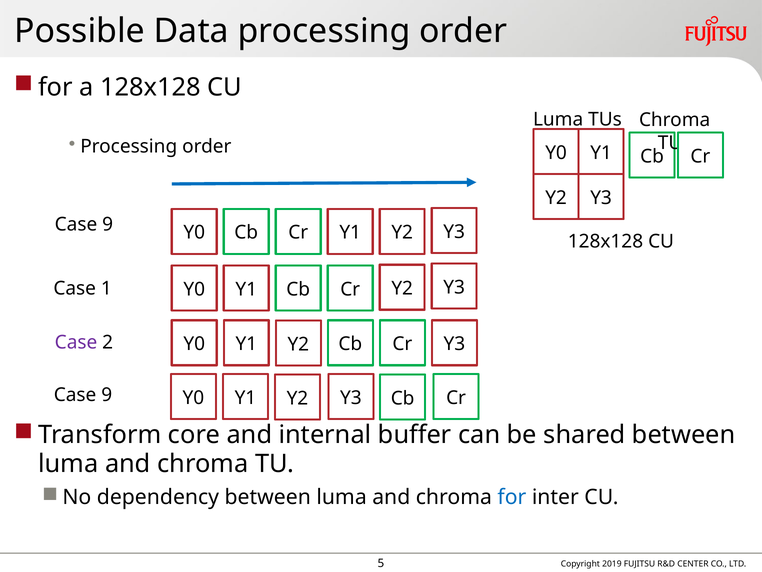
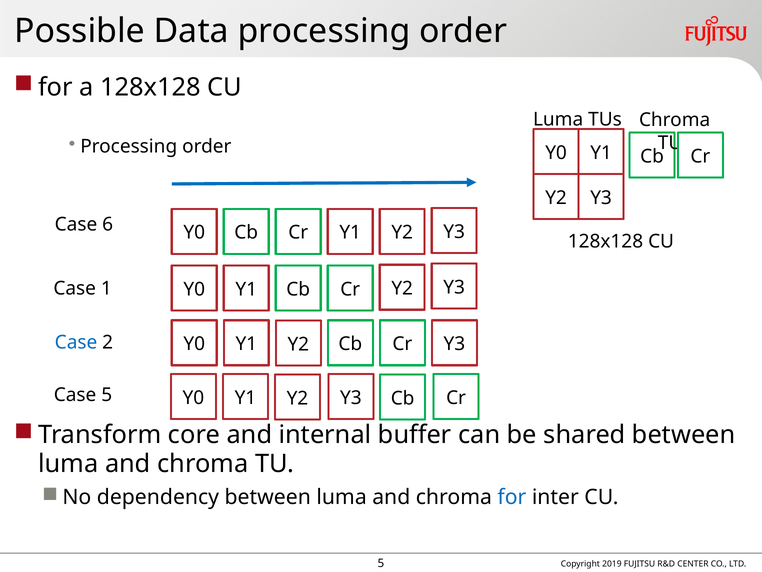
9: 9 -> 6 (108, 224)
Case colour: purple -> blue (76, 342)
9: 9 -> 5 (107, 395)
